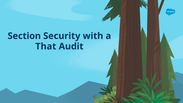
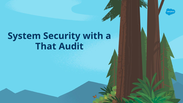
Section: Section -> System (24, 36)
